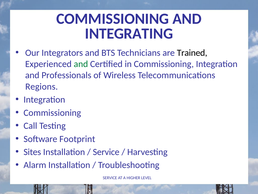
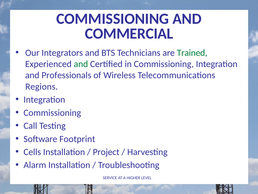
INTEGRATING: INTEGRATING -> COMMERCIAL (129, 34)
Trained colour: black -> green (192, 53)
Sites: Sites -> Cells (32, 152)
Service: Service -> Project (106, 152)
